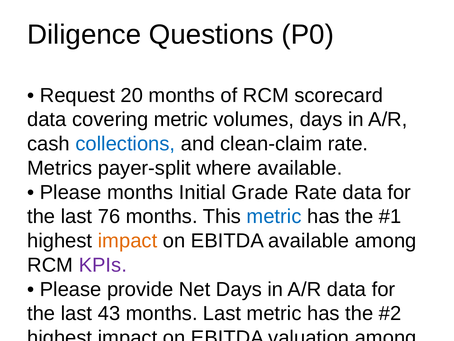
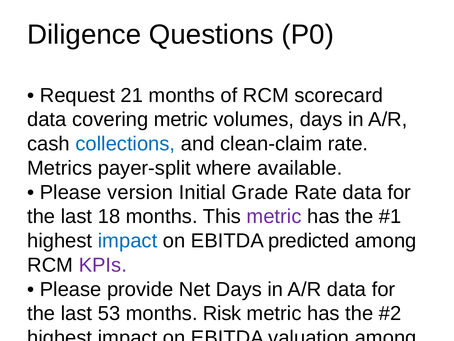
20: 20 -> 21 (132, 95)
Please months: months -> version (140, 192)
76: 76 -> 18 (109, 216)
metric colour: blue -> purple (274, 216)
impact colour: orange -> blue (128, 241)
EBITDA available: available -> predicted (309, 241)
43: 43 -> 53 (109, 313)
months Last: Last -> Risk (222, 313)
